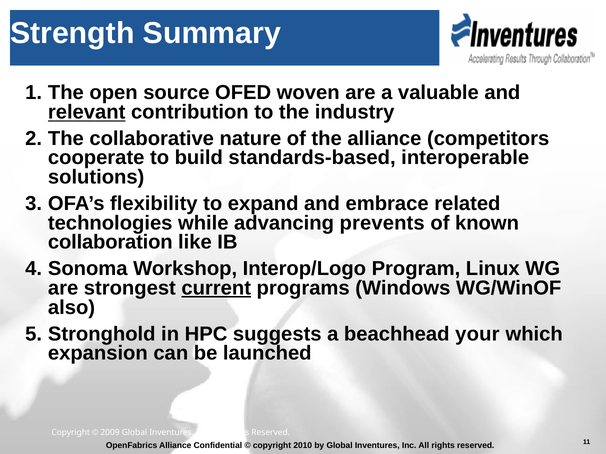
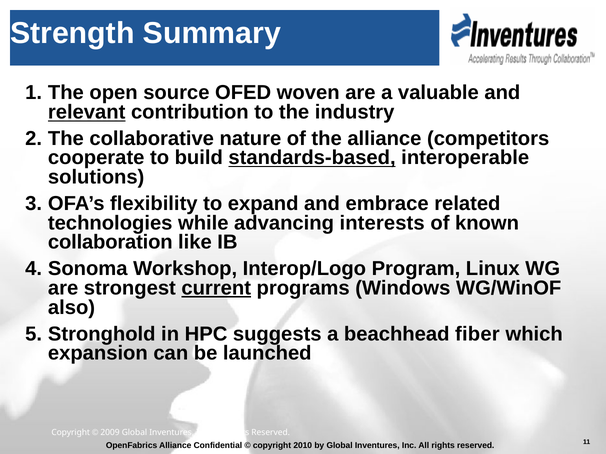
standards-based underline: none -> present (312, 158)
prevents: prevents -> interests (382, 223)
your: your -> fiber (477, 334)
